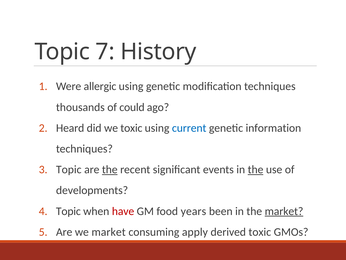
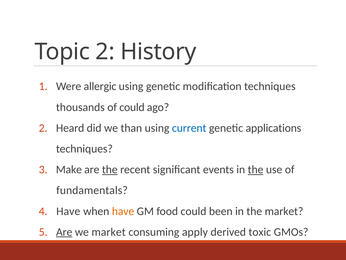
Topic 7: 7 -> 2 (105, 52)
we toxic: toxic -> than (131, 128)
information: information -> applications (273, 128)
Topic: Topic -> Make (69, 169)
developments: developments -> fundamentals (92, 190)
4 Topic: Topic -> Have (68, 211)
have colour: red -> orange (123, 211)
food years: years -> could (193, 211)
market underline: present -> none (284, 211)
Are underline: none -> present (64, 232)
